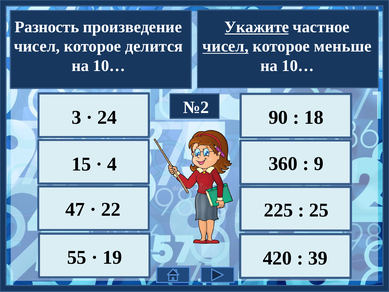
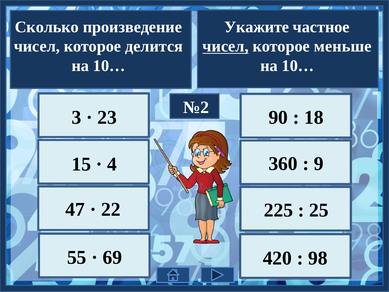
Разность: Разность -> Сколько (47, 27)
Укажите underline: present -> none (257, 27)
24: 24 -> 23 (107, 117)
19: 19 -> 69 (112, 257)
39: 39 -> 98 (318, 258)
